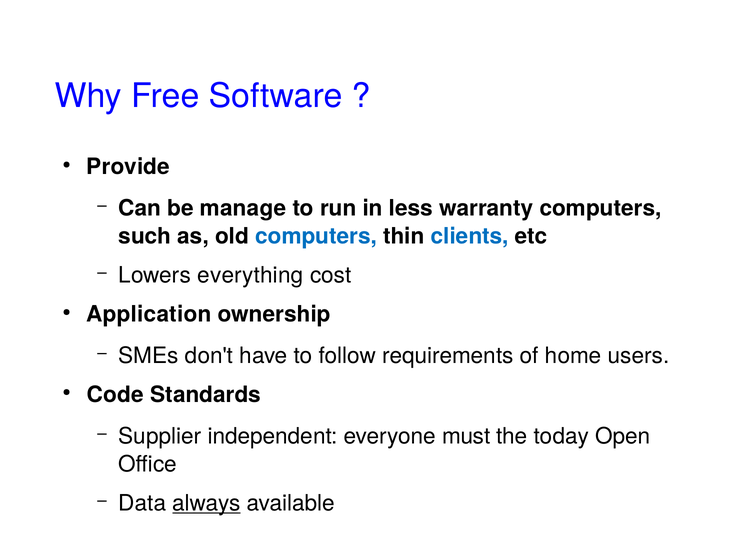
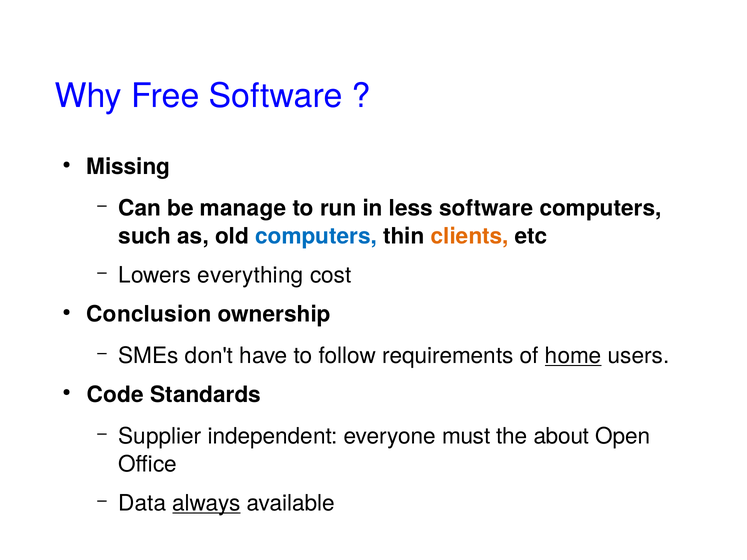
Provide: Provide -> Missing (128, 167)
less warranty: warranty -> software (486, 208)
clients colour: blue -> orange (470, 237)
Application: Application -> Conclusion (149, 314)
home underline: none -> present (573, 356)
today: today -> about (561, 436)
